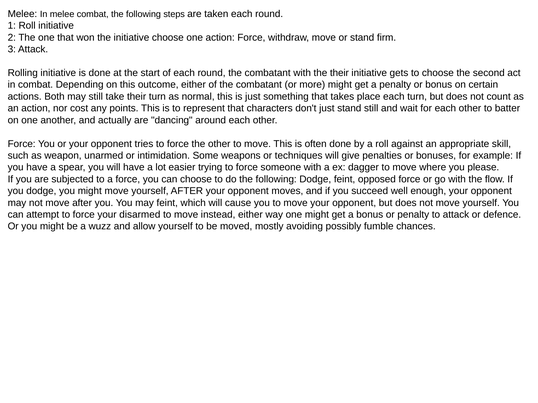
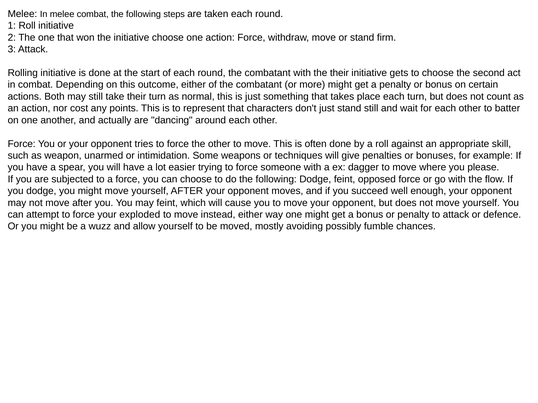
disarmed: disarmed -> exploded (140, 215)
